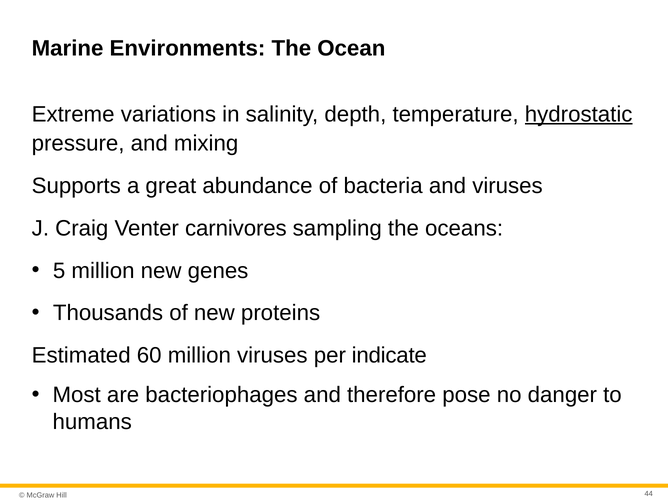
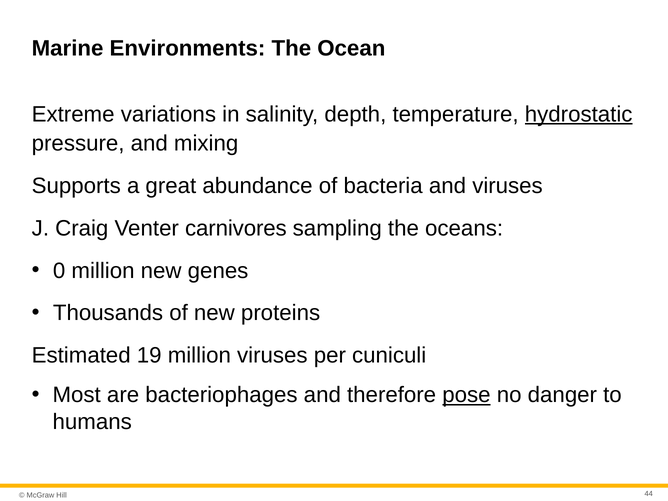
5: 5 -> 0 (59, 271)
60: 60 -> 19 (149, 355)
indicate: indicate -> cuniculi (389, 355)
pose underline: none -> present (466, 395)
